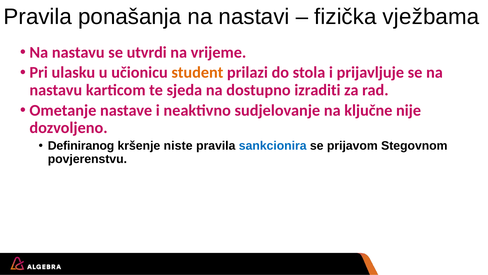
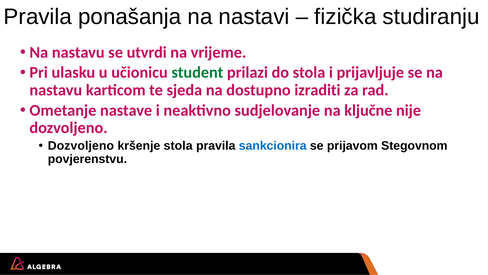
vježbama: vježbama -> studiranju (431, 17)
student colour: orange -> green (197, 72)
Definiranog: Definiranog -> Dozvoljeno (81, 146)
kršenje niste: niste -> stola (178, 146)
